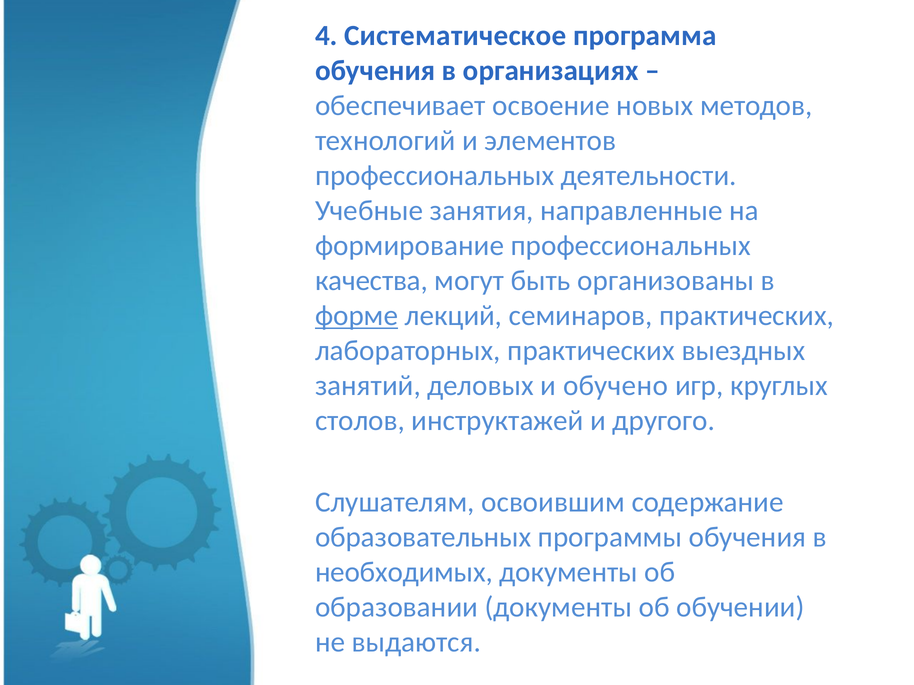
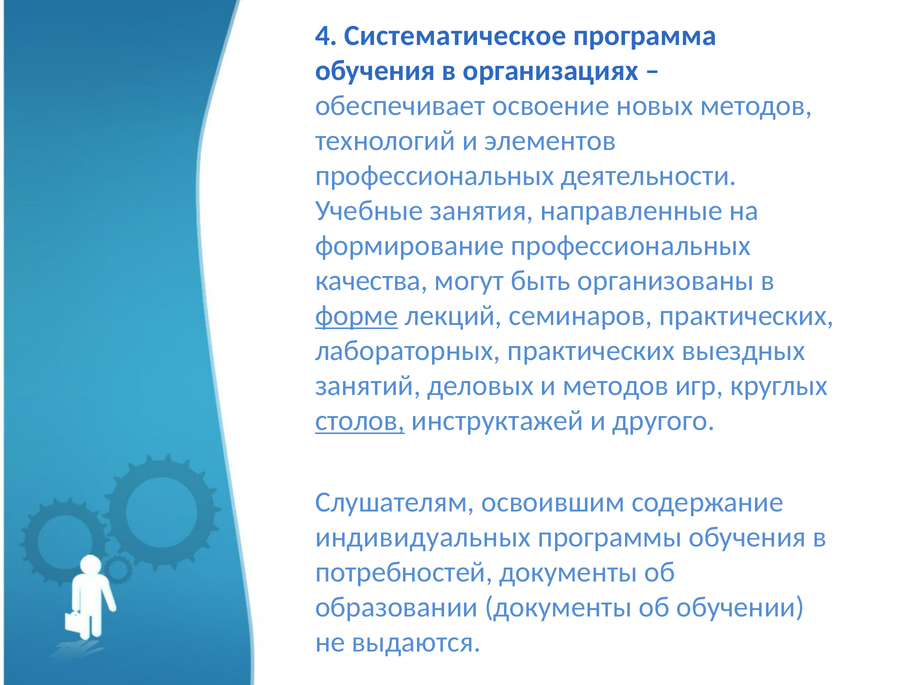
и обучено: обучено -> методов (616, 386)
столов underline: none -> present (360, 421)
образовательных: образовательных -> индивидуальных (423, 538)
необходимых: необходимых -> потребностей (404, 573)
